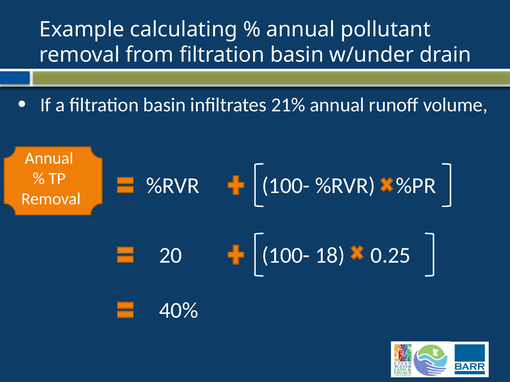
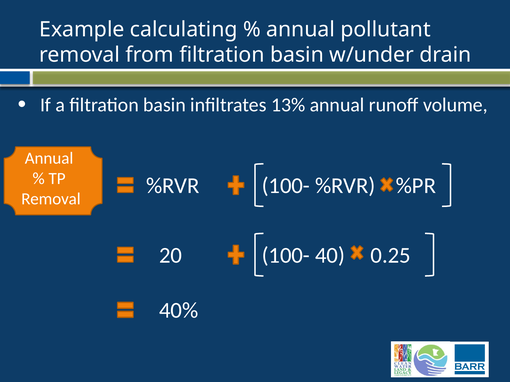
21%: 21% -> 13% (288, 105)
18: 18 -> 40 (330, 256)
